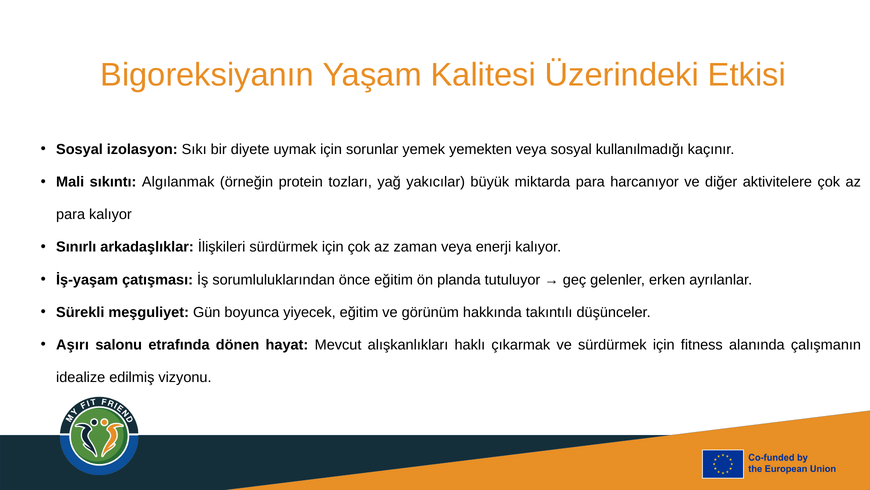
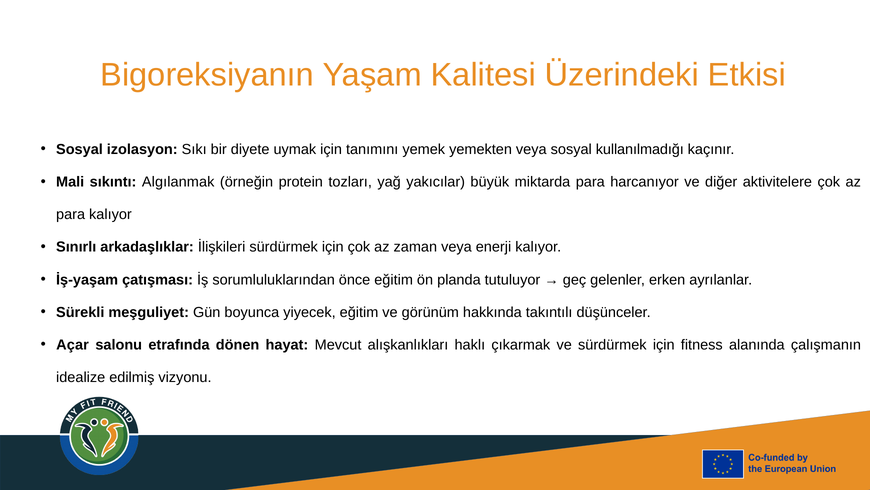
sorunlar: sorunlar -> tanımını (372, 149)
Aşırı: Aşırı -> Açar (73, 344)
